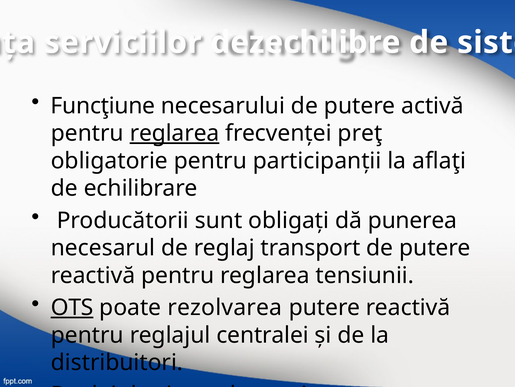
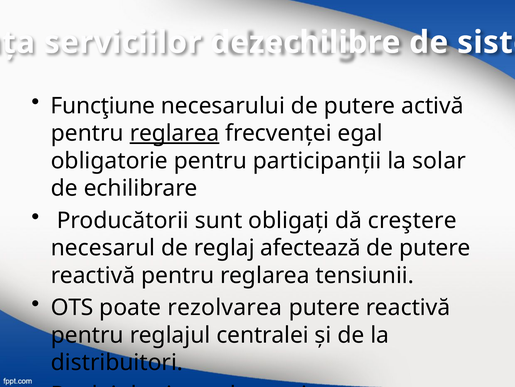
preţ: preţ -> egal (360, 133)
aflaţi: aflaţi -> solar (439, 161)
punerea: punerea -> creştere (412, 220)
transport: transport -> afectează (311, 248)
OTS underline: present -> none (72, 307)
